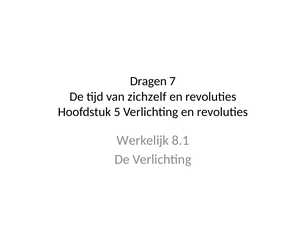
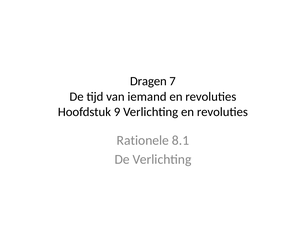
zichzelf: zichzelf -> iemand (147, 97)
5: 5 -> 9 (117, 112)
Werkelijk: Werkelijk -> Rationele (143, 141)
